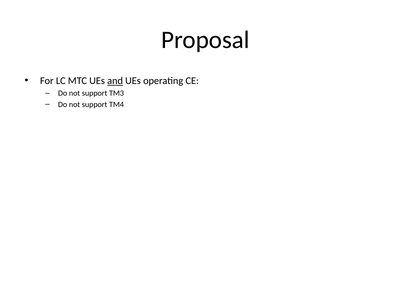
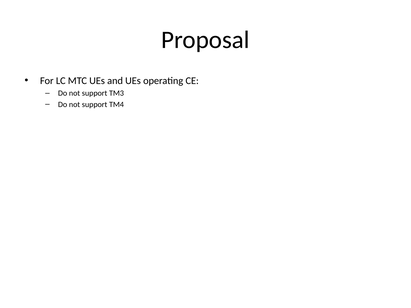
and underline: present -> none (115, 81)
